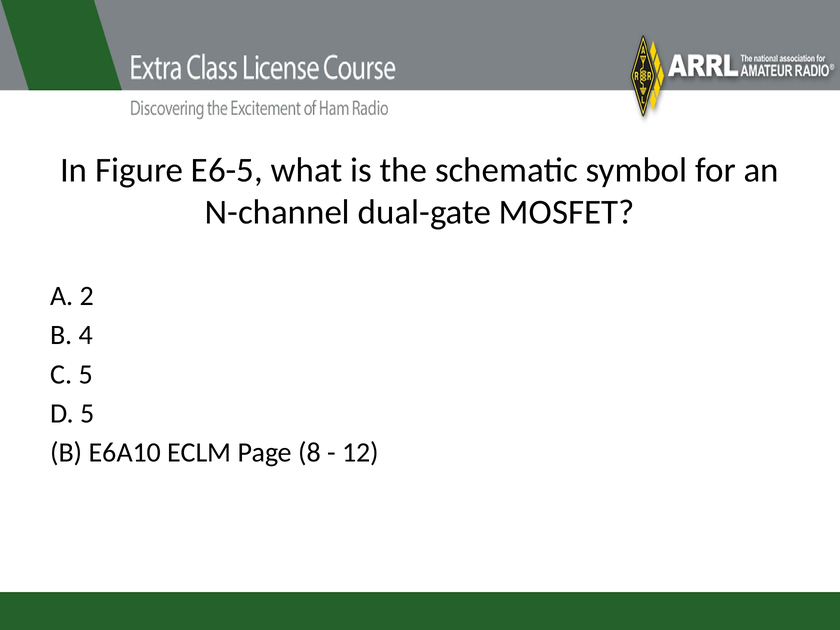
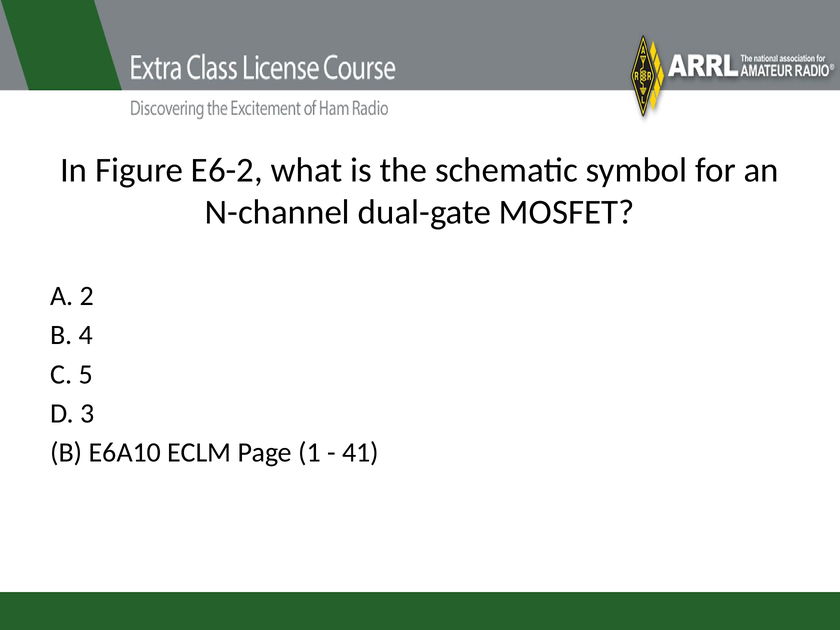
E6-5: E6-5 -> E6-2 (227, 170)
D 5: 5 -> 3 (87, 413)
8: 8 -> 1 (309, 453)
12: 12 -> 41 (360, 453)
